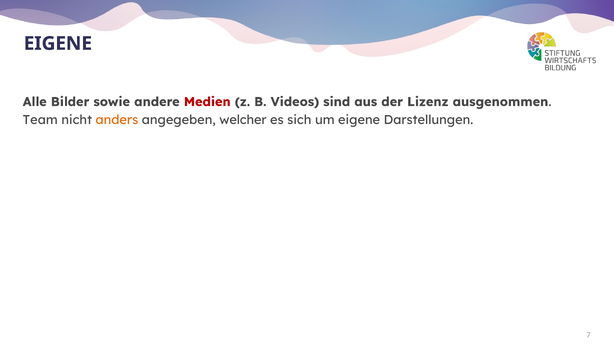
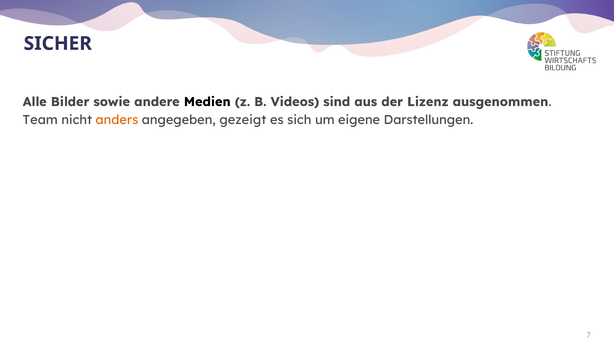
EIGENE: EIGENE -> SICHER (58, 44)
Medien colour: red -> black (207, 102)
welcher: welcher -> gezeigt (243, 120)
